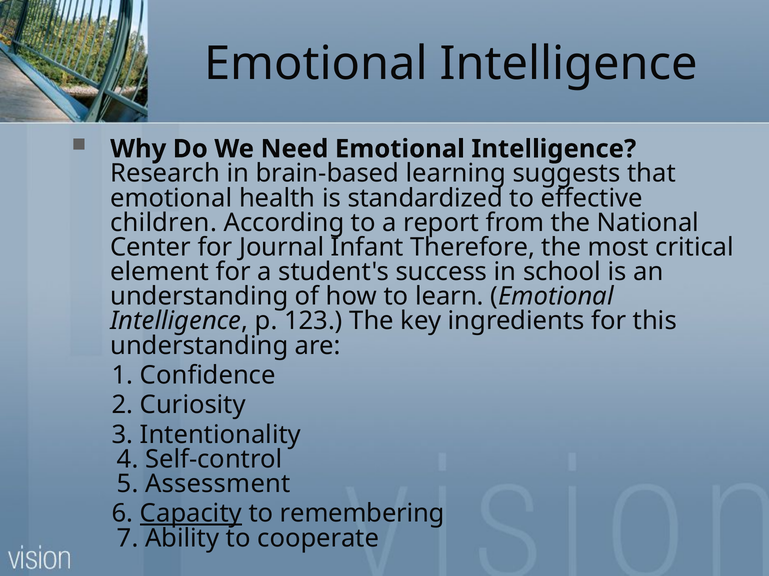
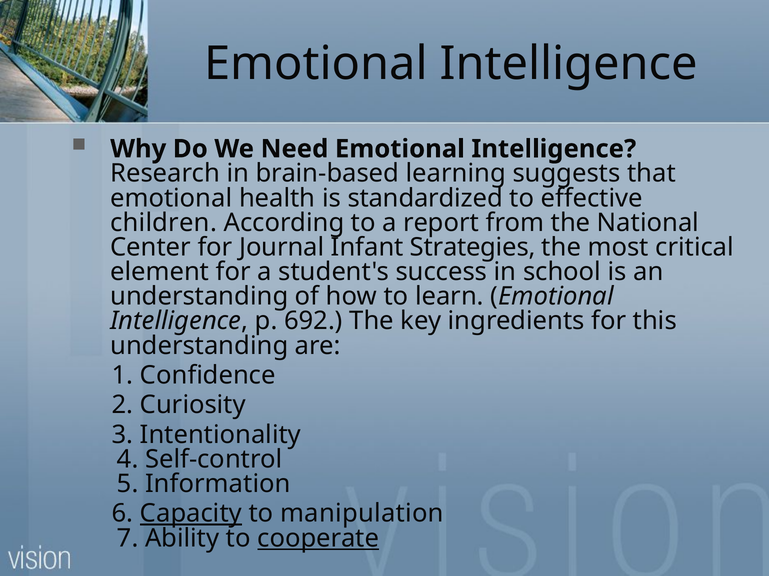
Therefore: Therefore -> Strategies (473, 248)
123: 123 -> 692 (313, 321)
Assessment: Assessment -> Information (218, 484)
remembering: remembering -> manipulation (362, 514)
cooperate underline: none -> present (318, 539)
